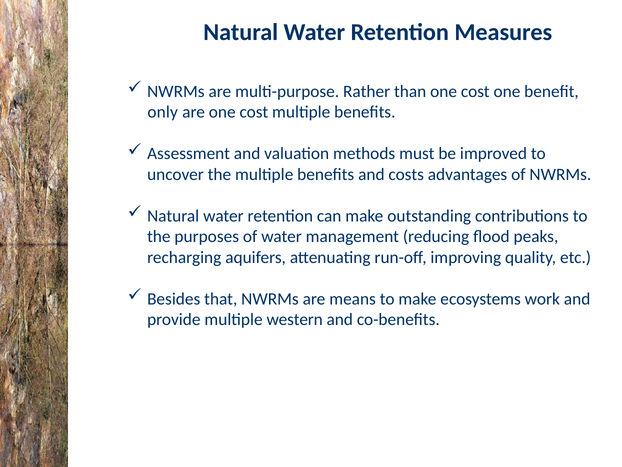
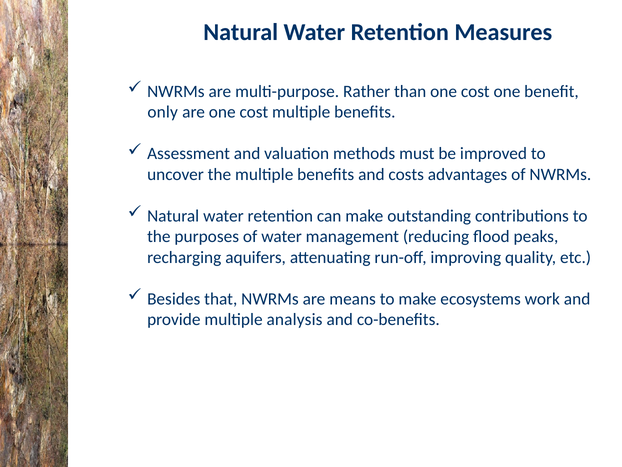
western: western -> analysis (295, 319)
